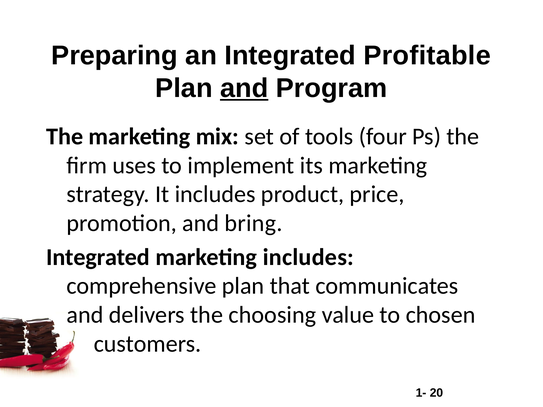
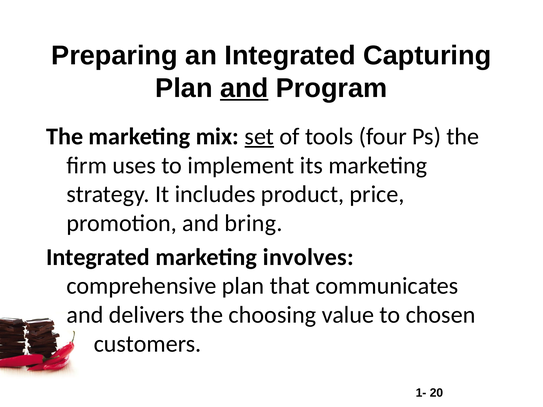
Profitable: Profitable -> Capturing (427, 56)
set underline: none -> present (259, 137)
marketing includes: includes -> involves (308, 257)
